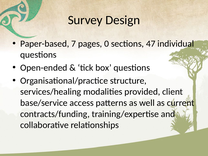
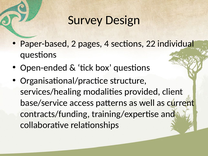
7: 7 -> 2 (74, 44)
0: 0 -> 4 (107, 44)
47: 47 -> 22 (151, 44)
